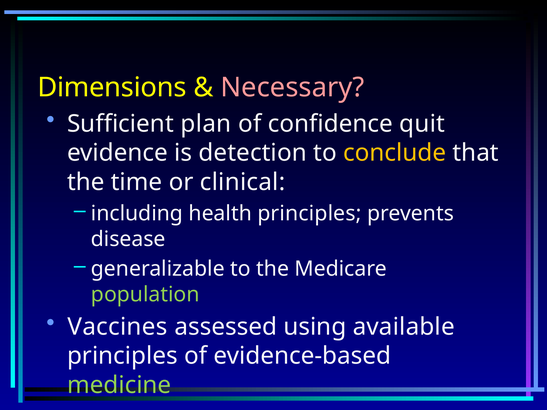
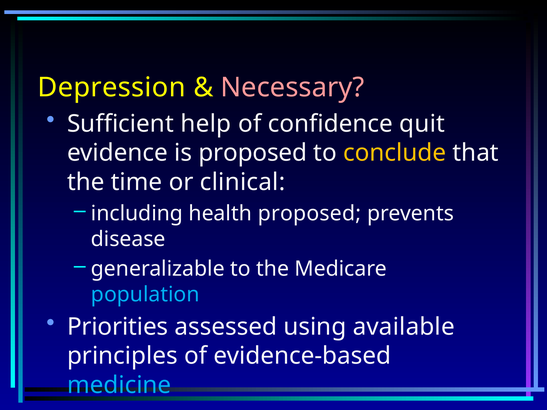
Dimensions: Dimensions -> Depression (112, 88)
plan: plan -> help (206, 124)
is detection: detection -> proposed (253, 153)
health principles: principles -> proposed (309, 214)
population colour: light green -> light blue (145, 295)
Vaccines: Vaccines -> Priorities (118, 327)
medicine colour: light green -> light blue (119, 385)
